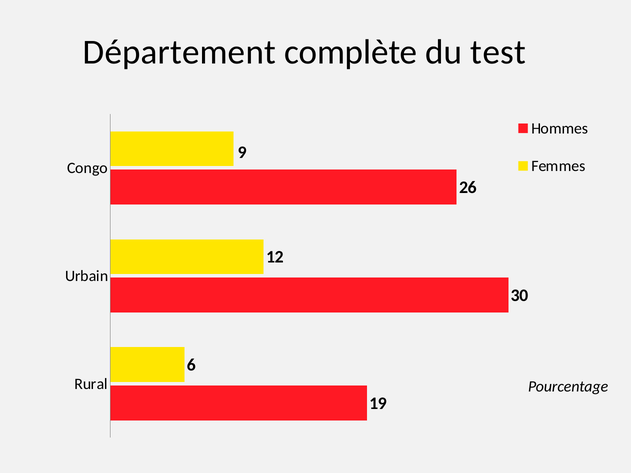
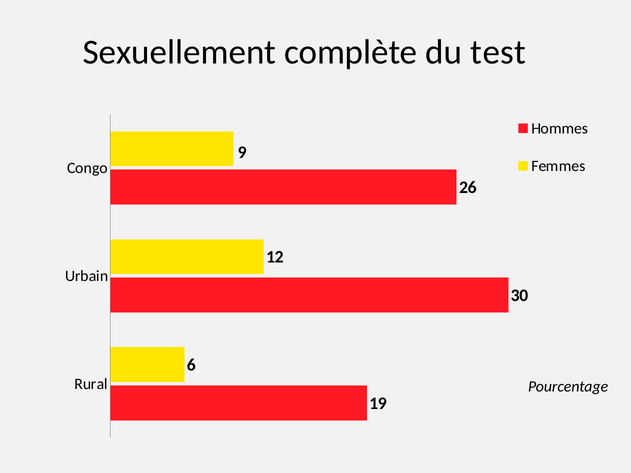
Département: Département -> Sexuellement (179, 52)
